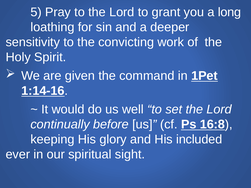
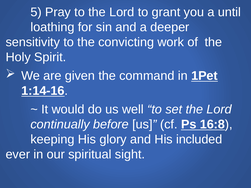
long: long -> until (229, 12)
